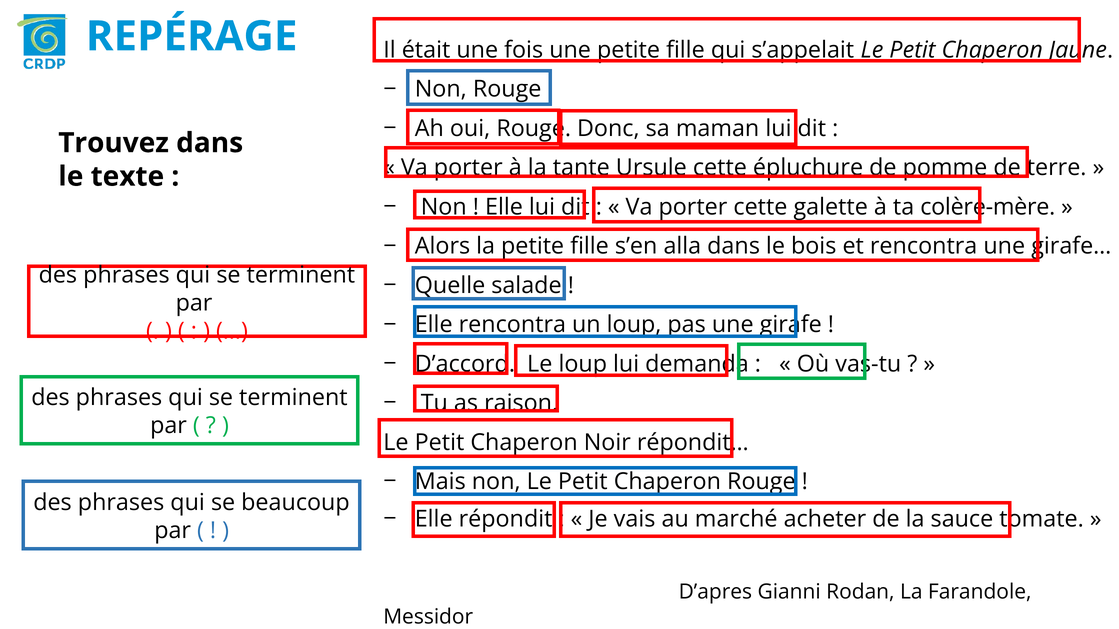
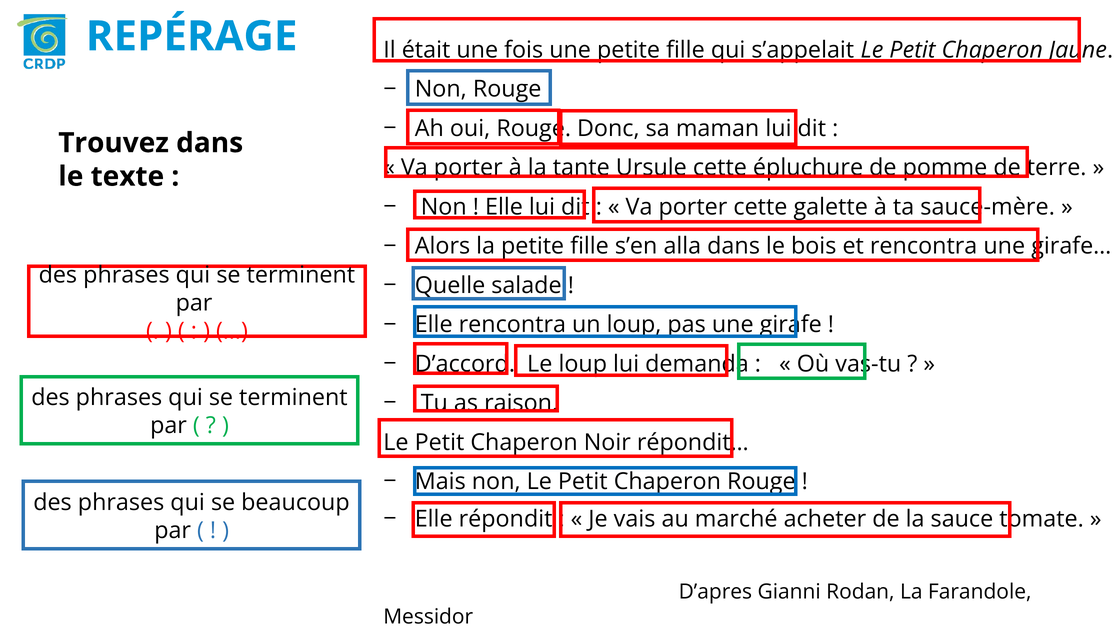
colère-mère: colère-mère -> sauce-mère (988, 207)
